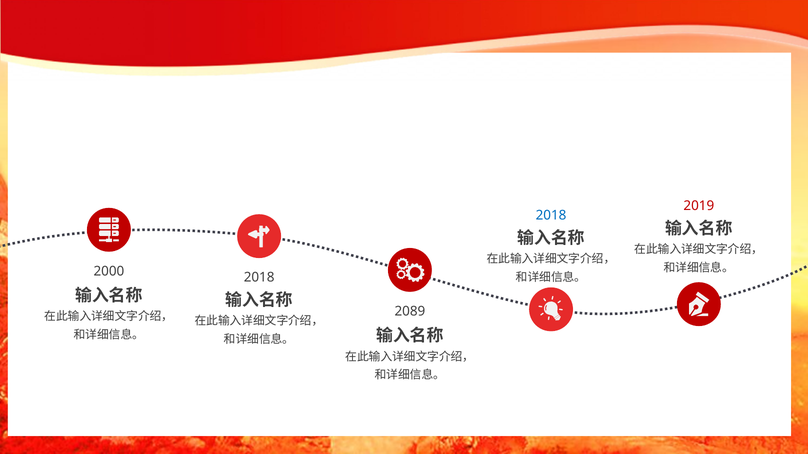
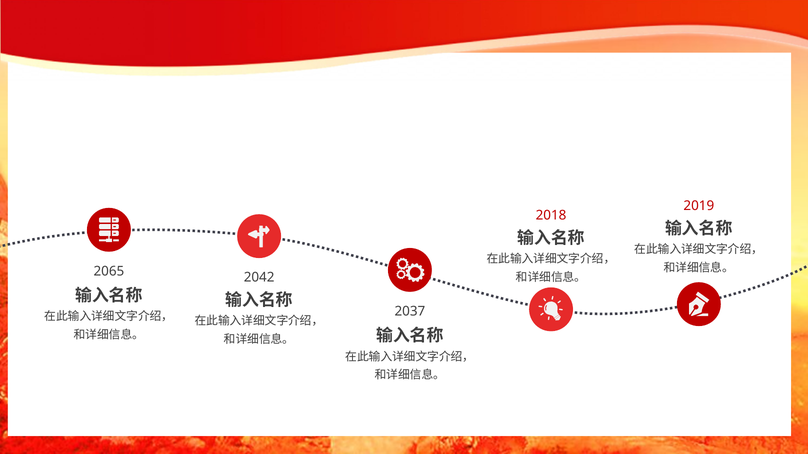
2018 colour: blue -> red (551, 216)
2000: 2000 -> 2065 (109, 271)
2018: 2018 -> 2042 (259, 278)
2089: 2089 -> 2037 (410, 312)
